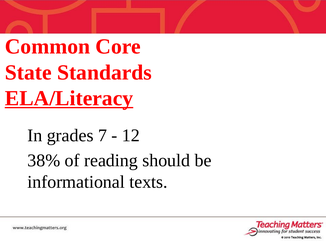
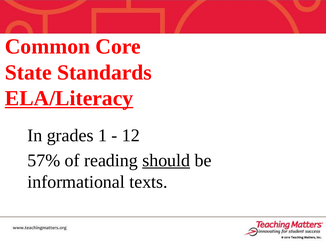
7: 7 -> 1 (103, 136)
38%: 38% -> 57% (44, 161)
should underline: none -> present (166, 161)
